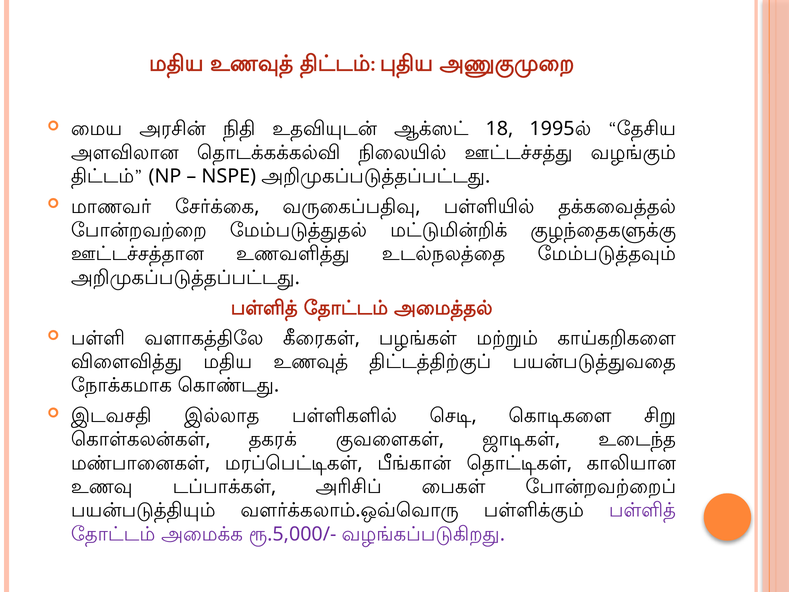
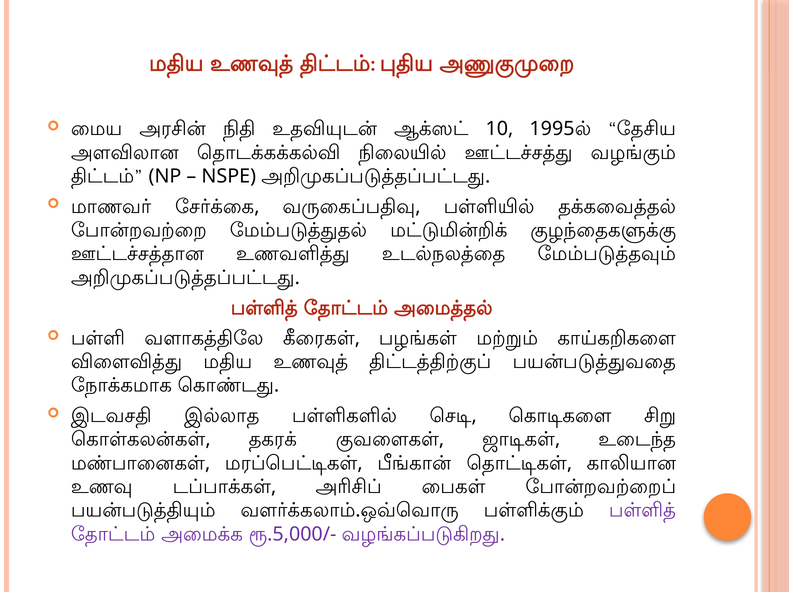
18: 18 -> 10 (499, 129)
